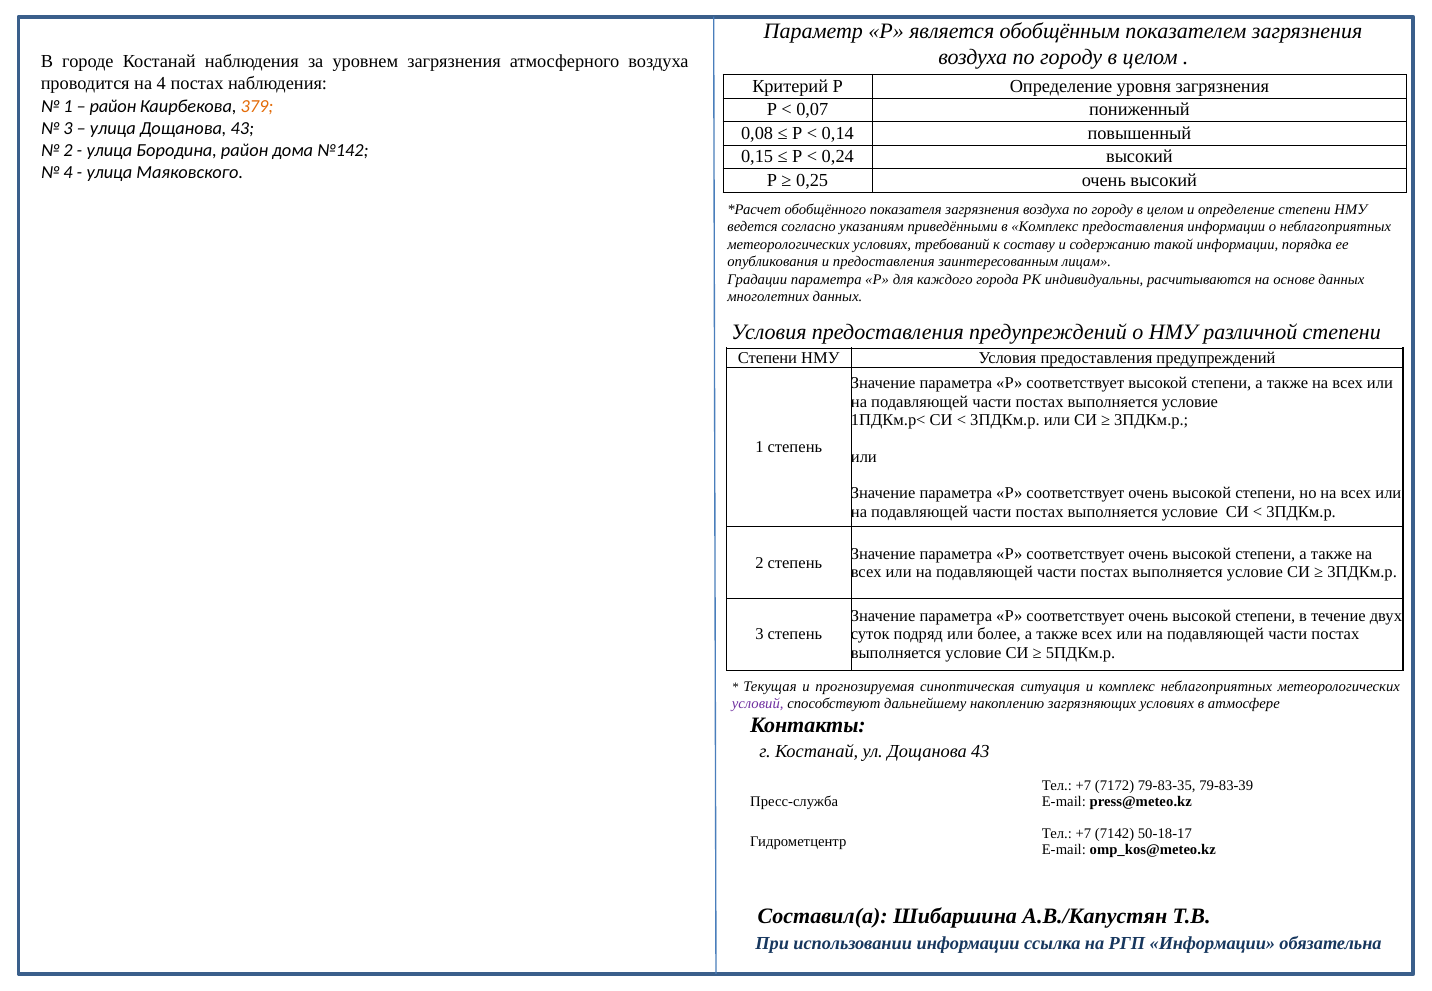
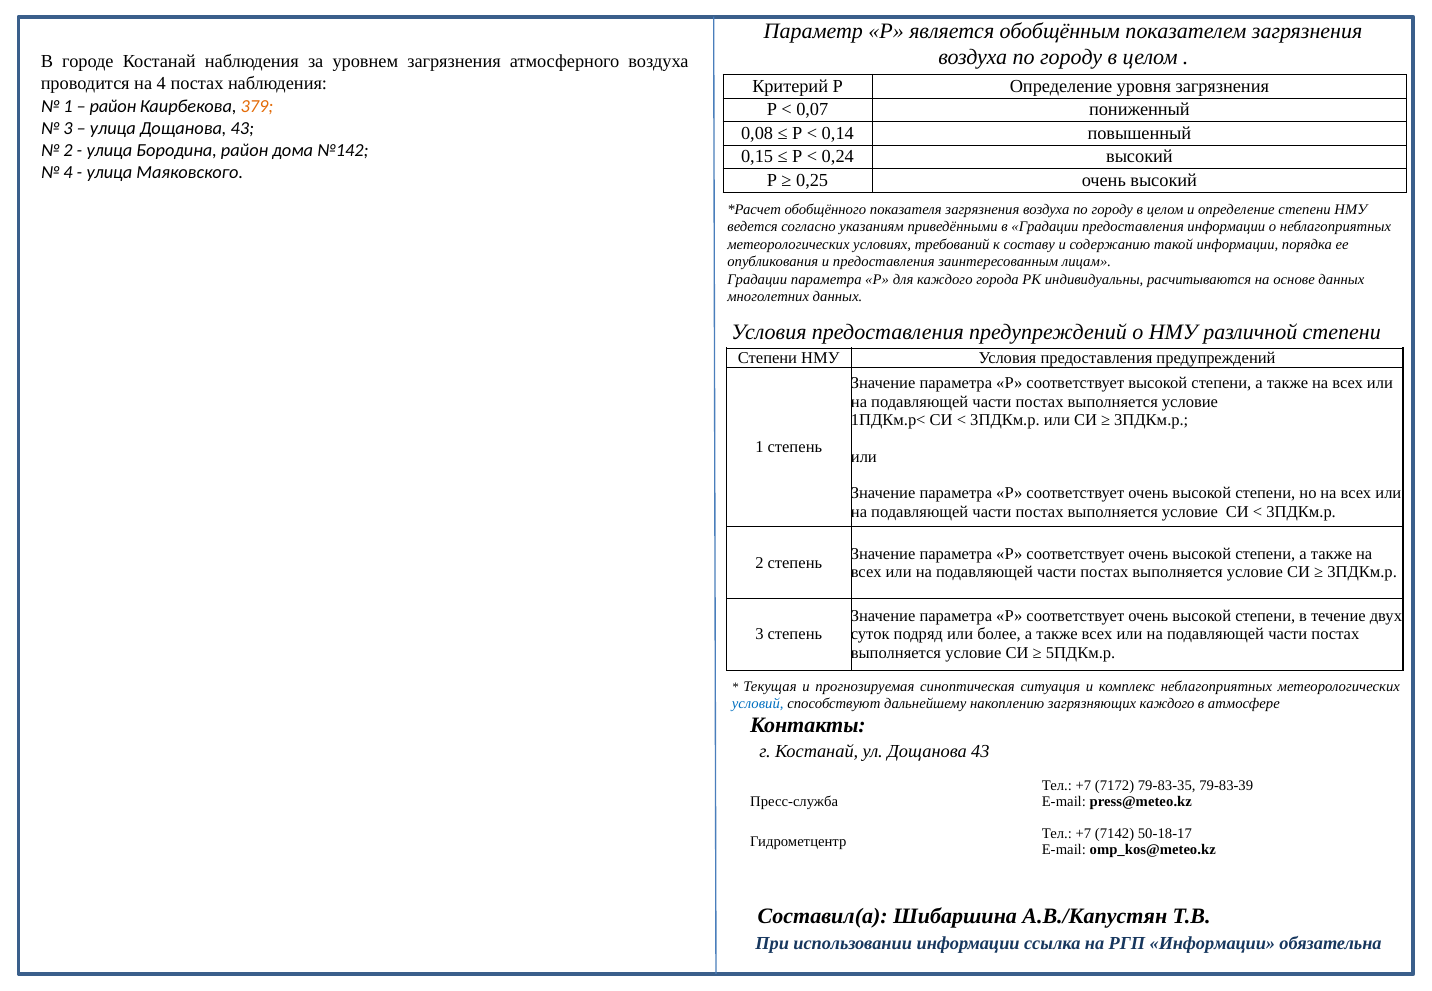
в Комплекс: Комплекс -> Градации (1045, 227)
условий colour: purple -> blue (758, 704)
загрязняющих условиях: условиях -> каждого (1167, 704)
